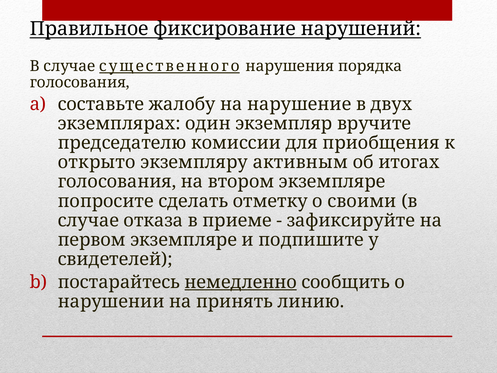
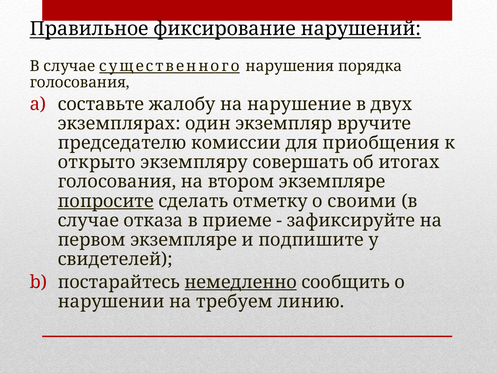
активным: активным -> совершать (300, 162)
попросите underline: none -> present (106, 201)
принять: принять -> требуем (234, 301)
